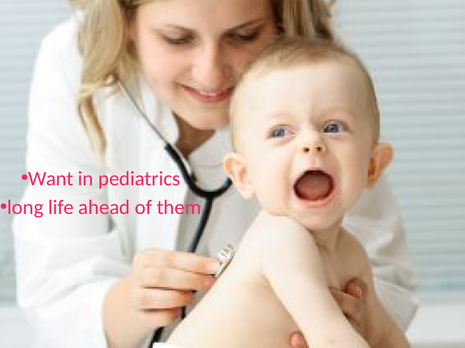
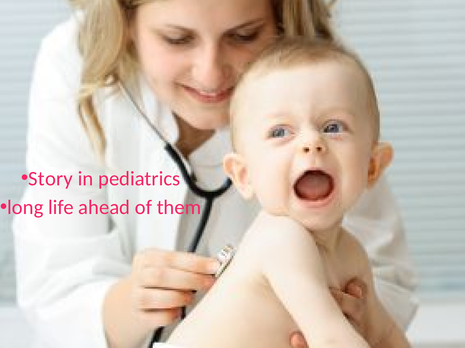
Want: Want -> Story (51, 179)
